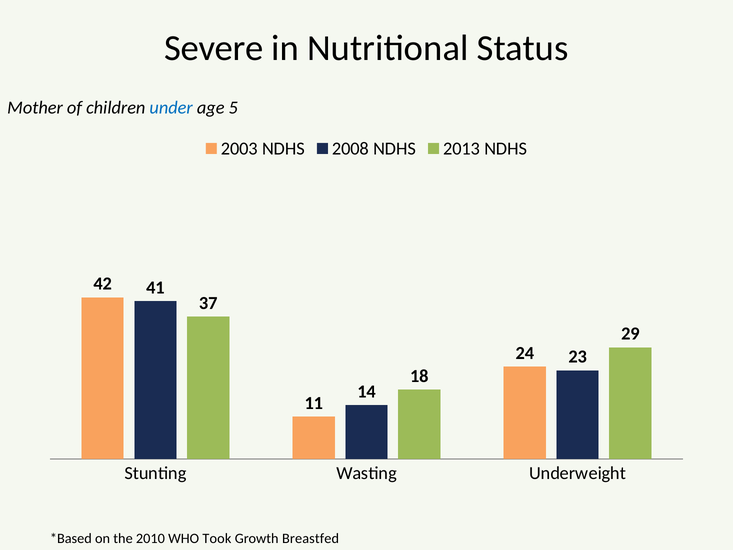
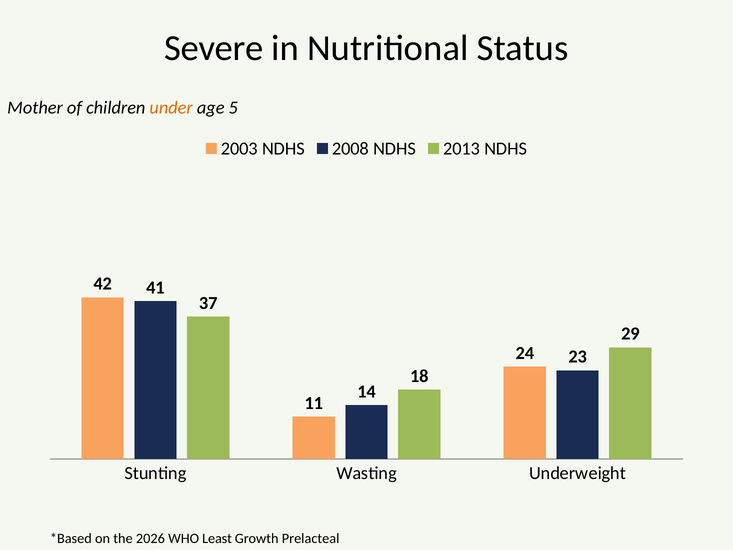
under colour: blue -> orange (171, 107)
2010: 2010 -> 2026 (150, 538)
Took: Took -> Least (217, 538)
Breastfed: Breastfed -> Prelacteal (311, 538)
